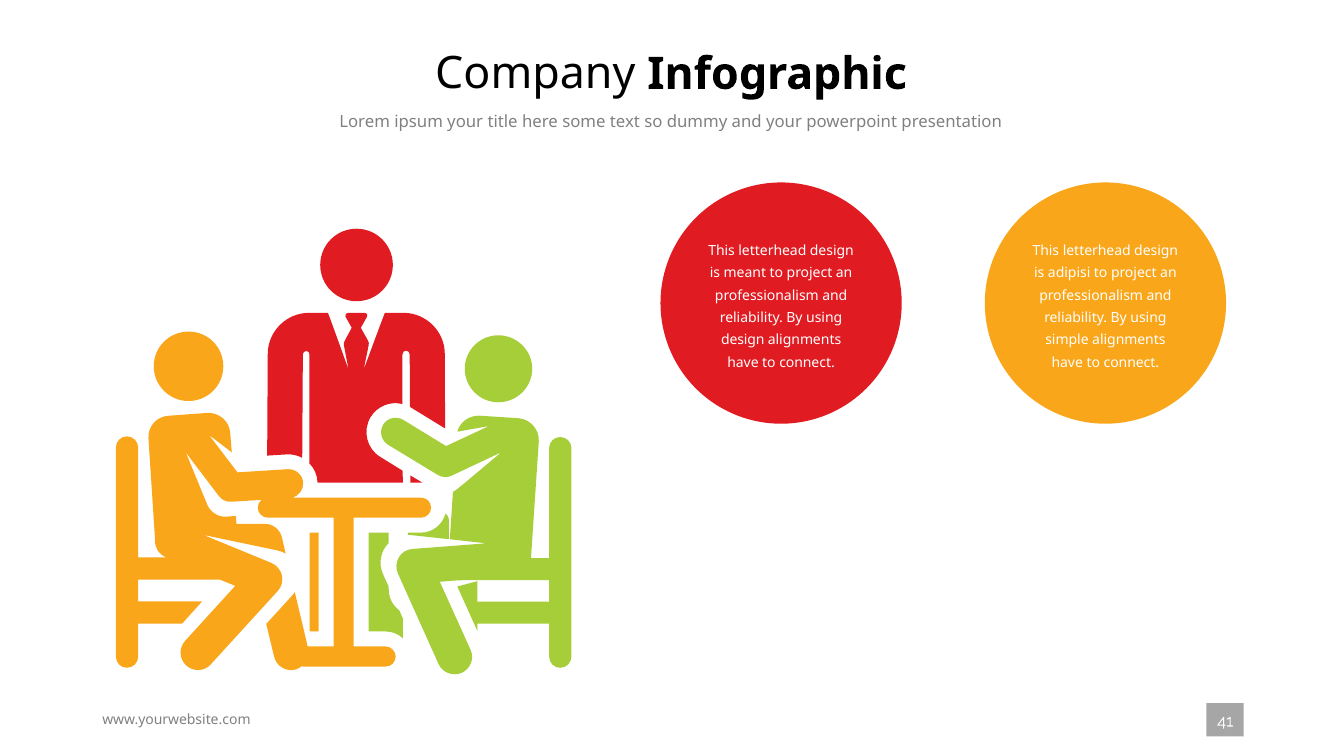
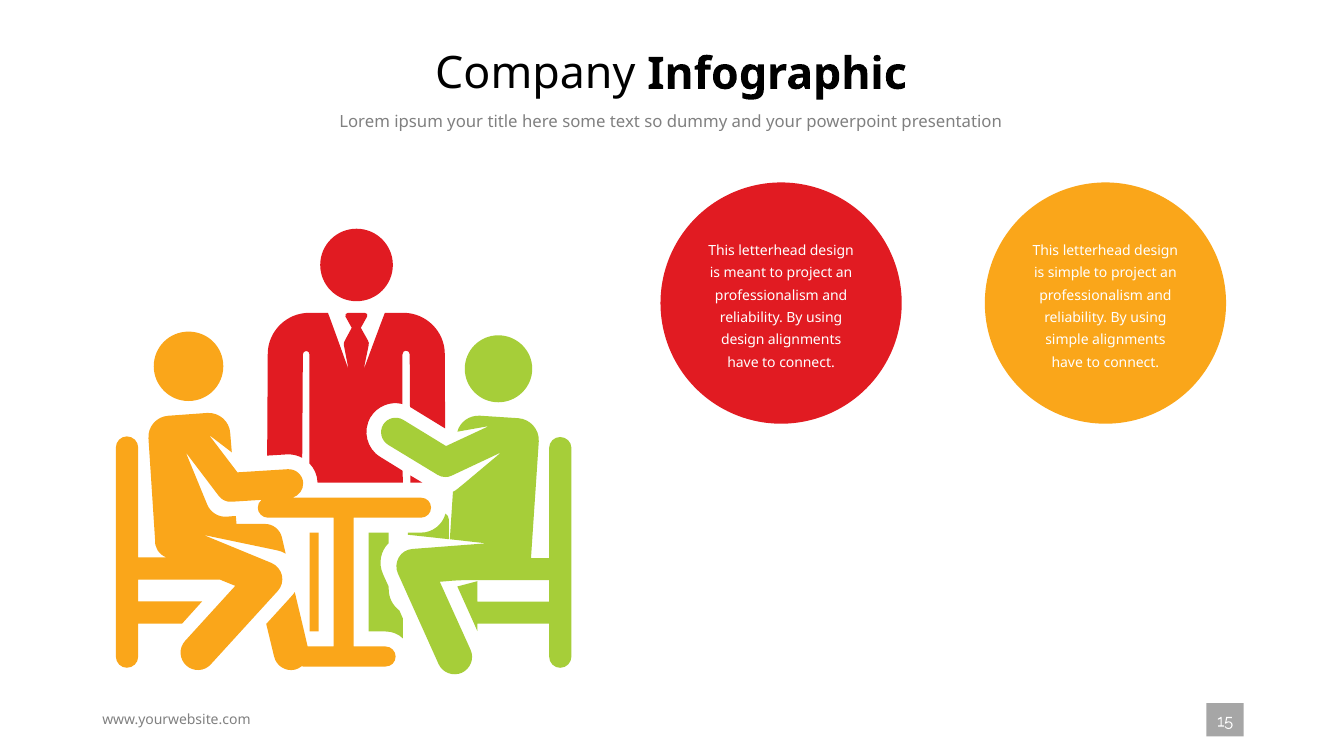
is adipisi: adipisi -> simple (1069, 273)
41: 41 -> 15 (1225, 721)
